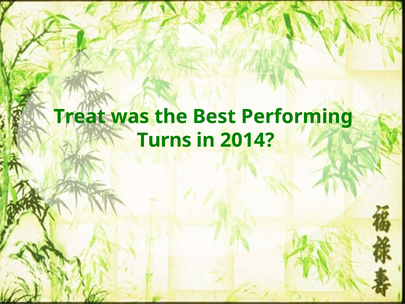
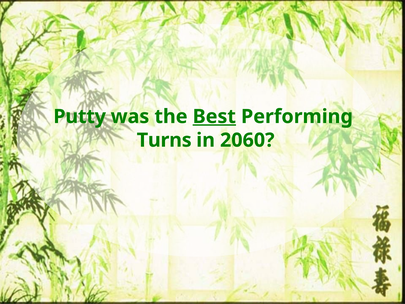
Treat: Treat -> Putty (80, 116)
Best underline: none -> present (214, 116)
2014: 2014 -> 2060 (247, 140)
